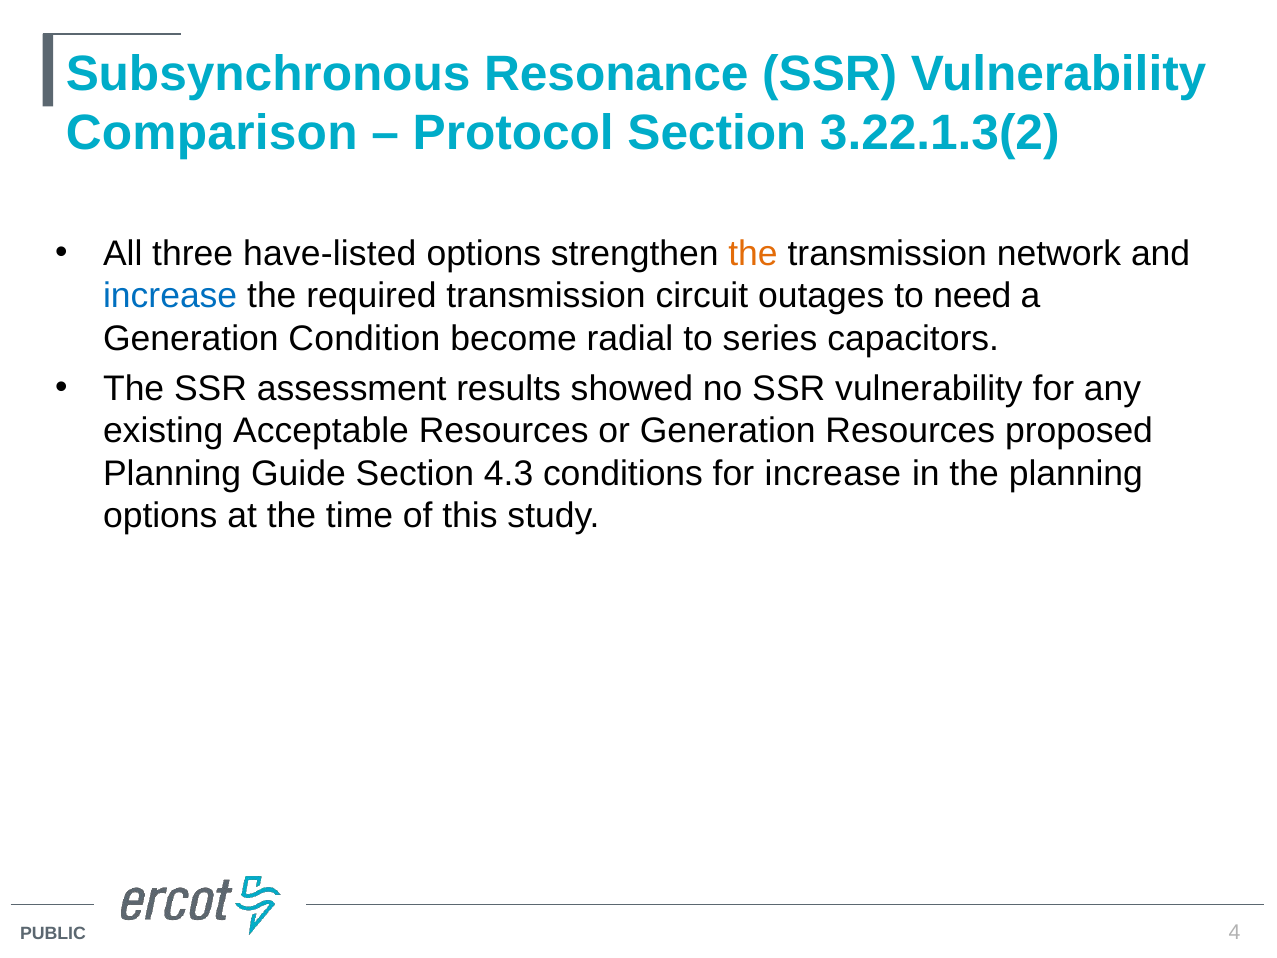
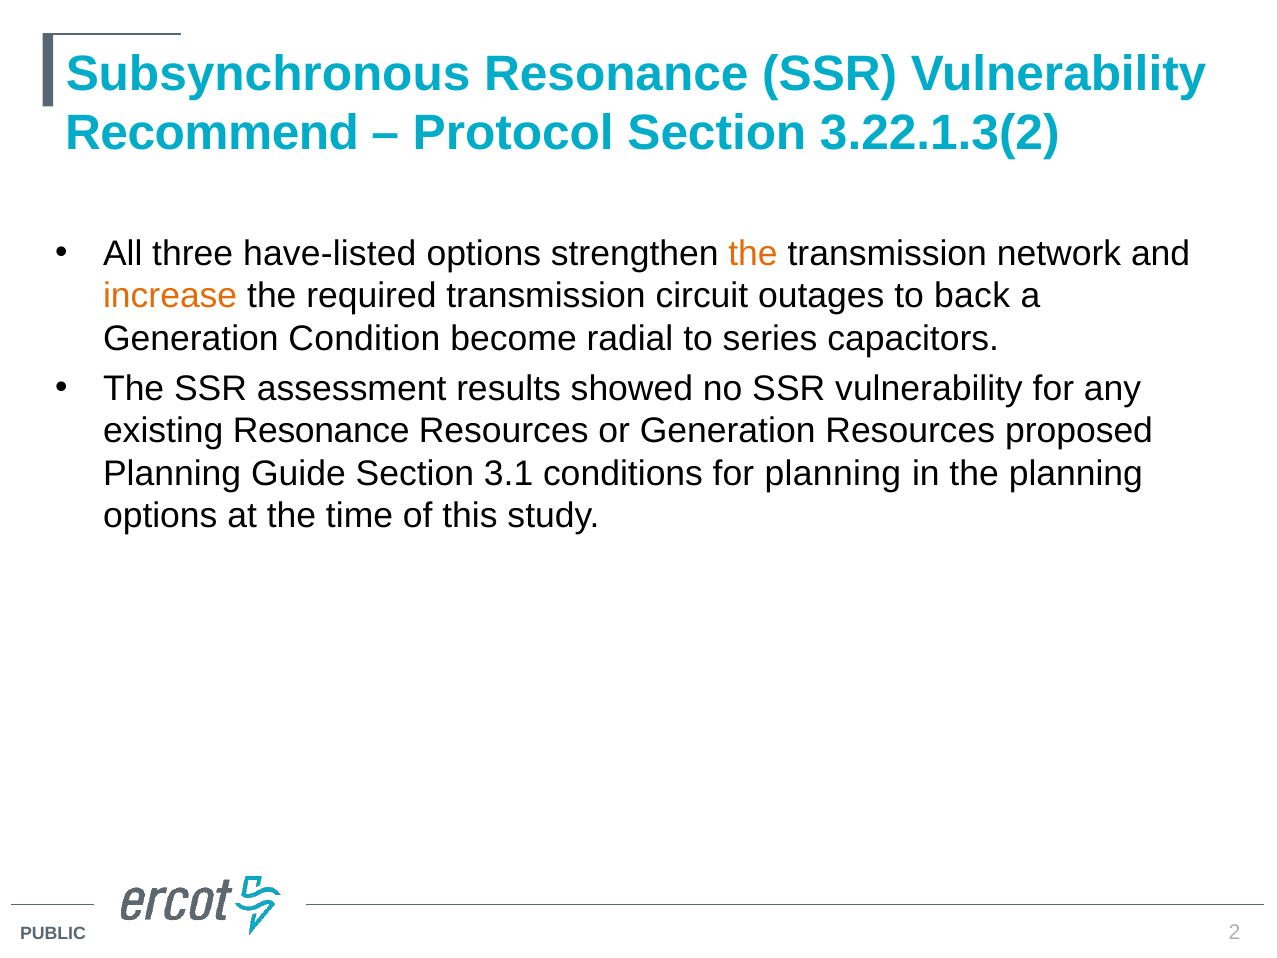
Comparison: Comparison -> Recommend (212, 133)
increase colour: blue -> orange (170, 296)
need: need -> back (972, 296)
existing Acceptable: Acceptable -> Resonance (321, 431)
4.3: 4.3 -> 3.1 (509, 474)
for increase: increase -> planning (833, 474)
4: 4 -> 2 (1234, 933)
